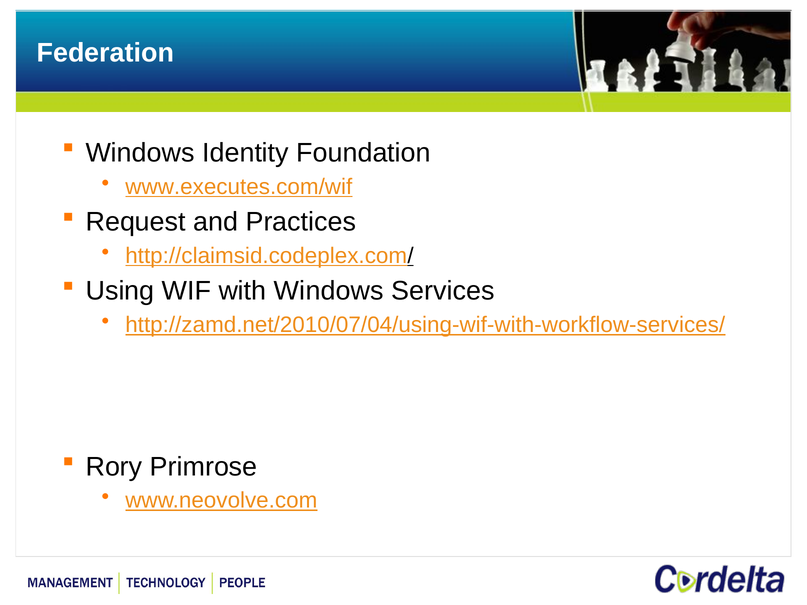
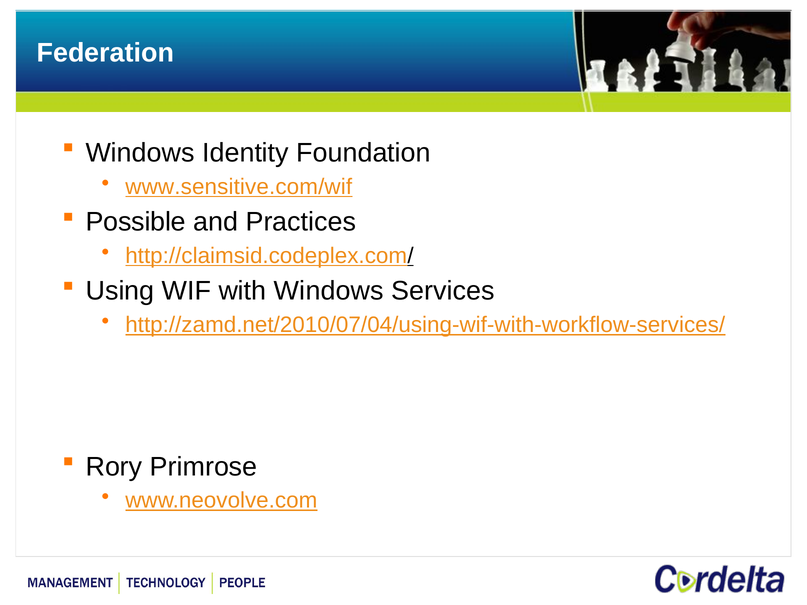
www.executes.com/wif: www.executes.com/wif -> www.sensitive.com/wif (239, 187)
Request: Request -> Possible (136, 222)
